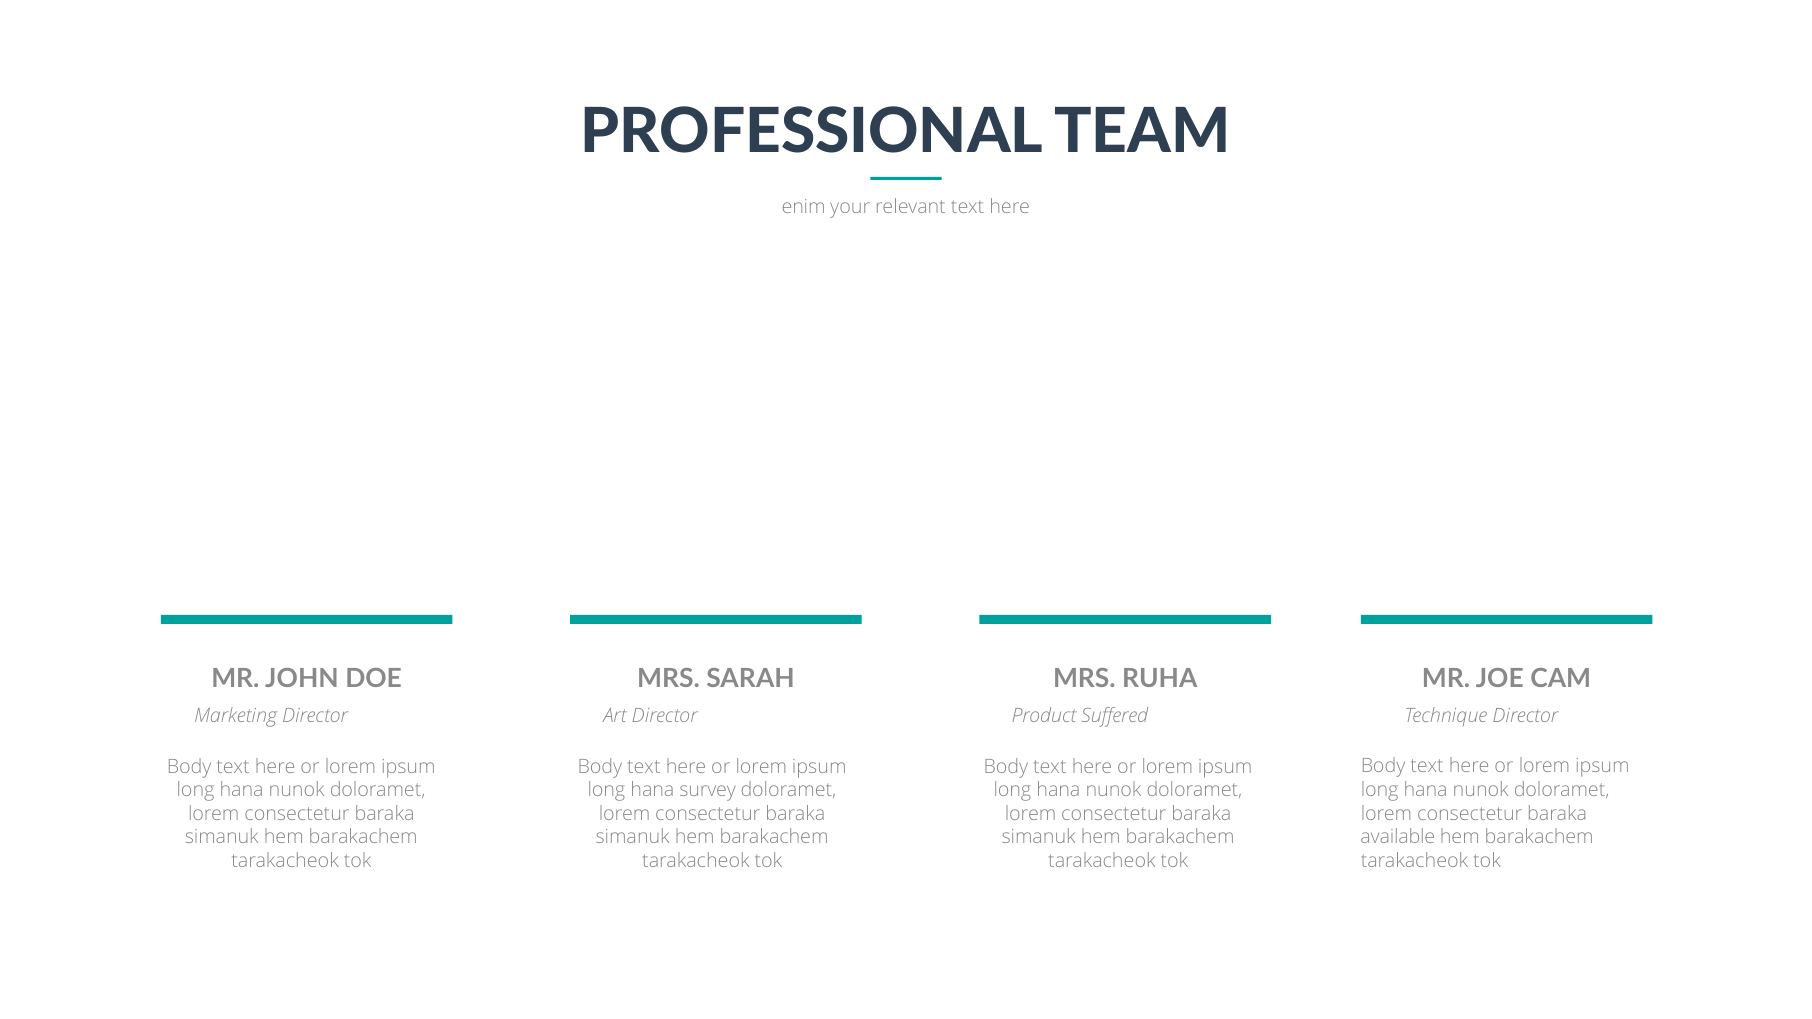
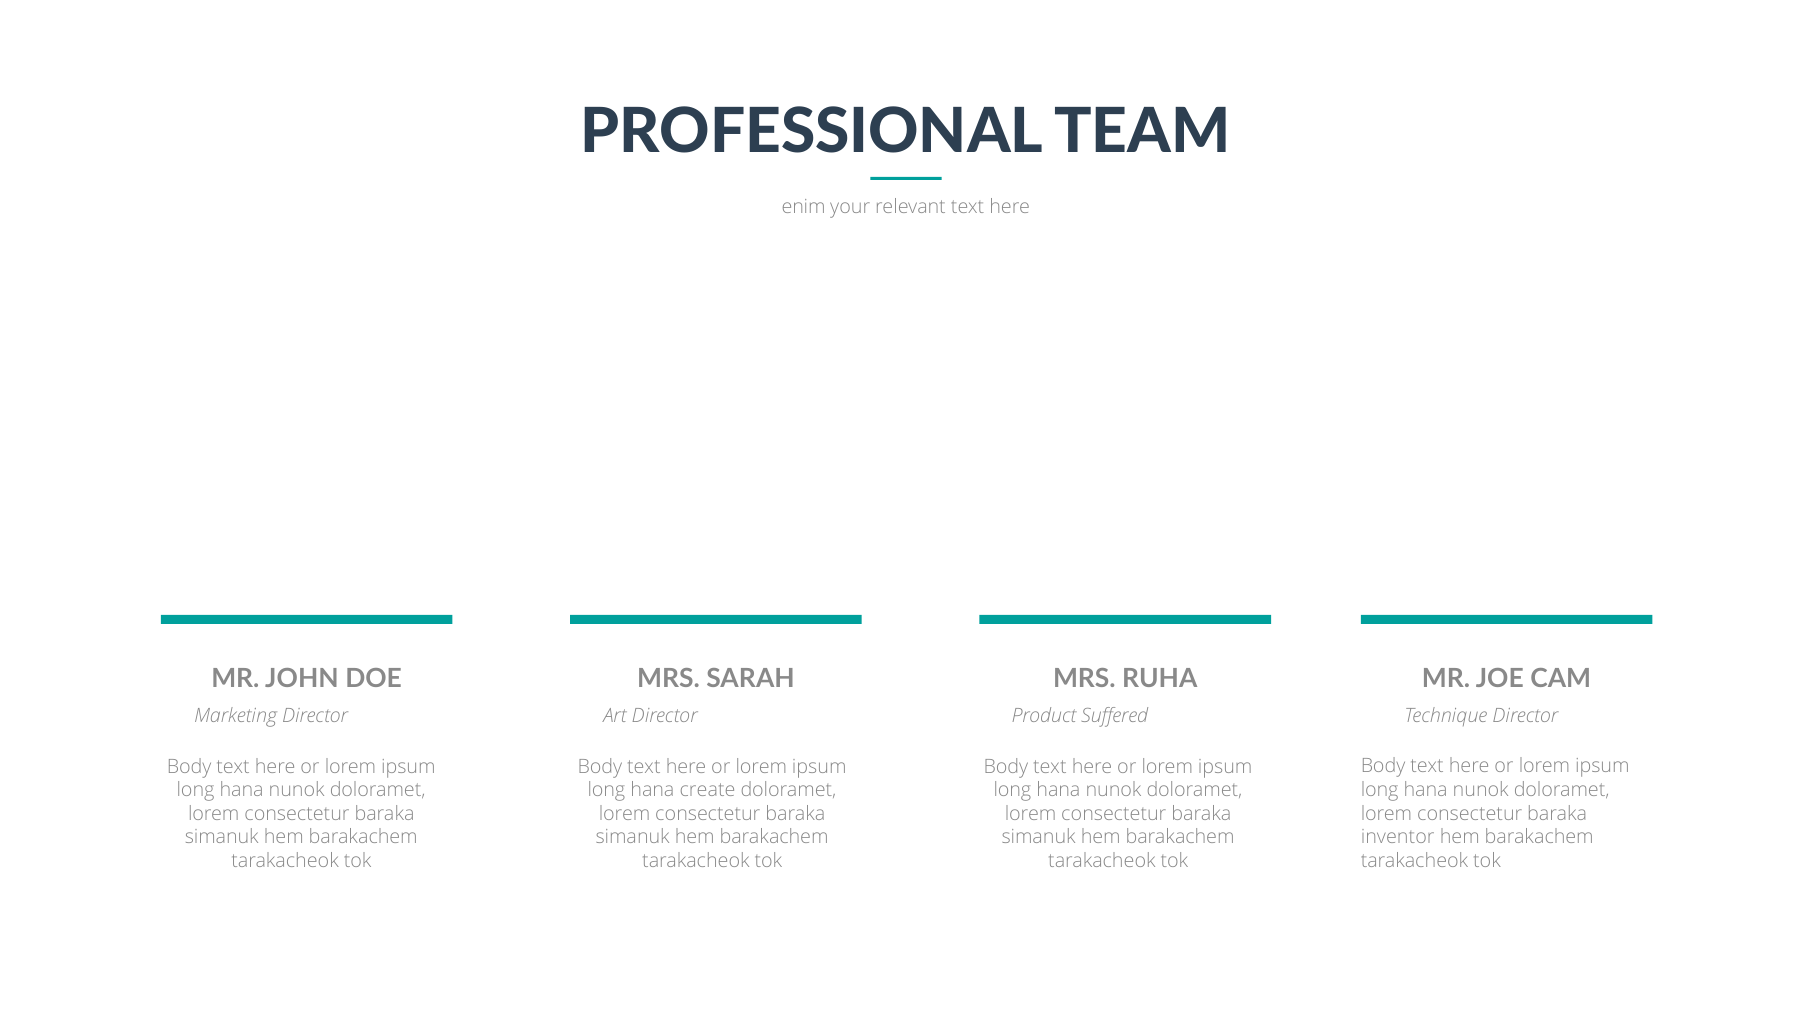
survey: survey -> create (708, 790)
available: available -> inventor (1398, 838)
